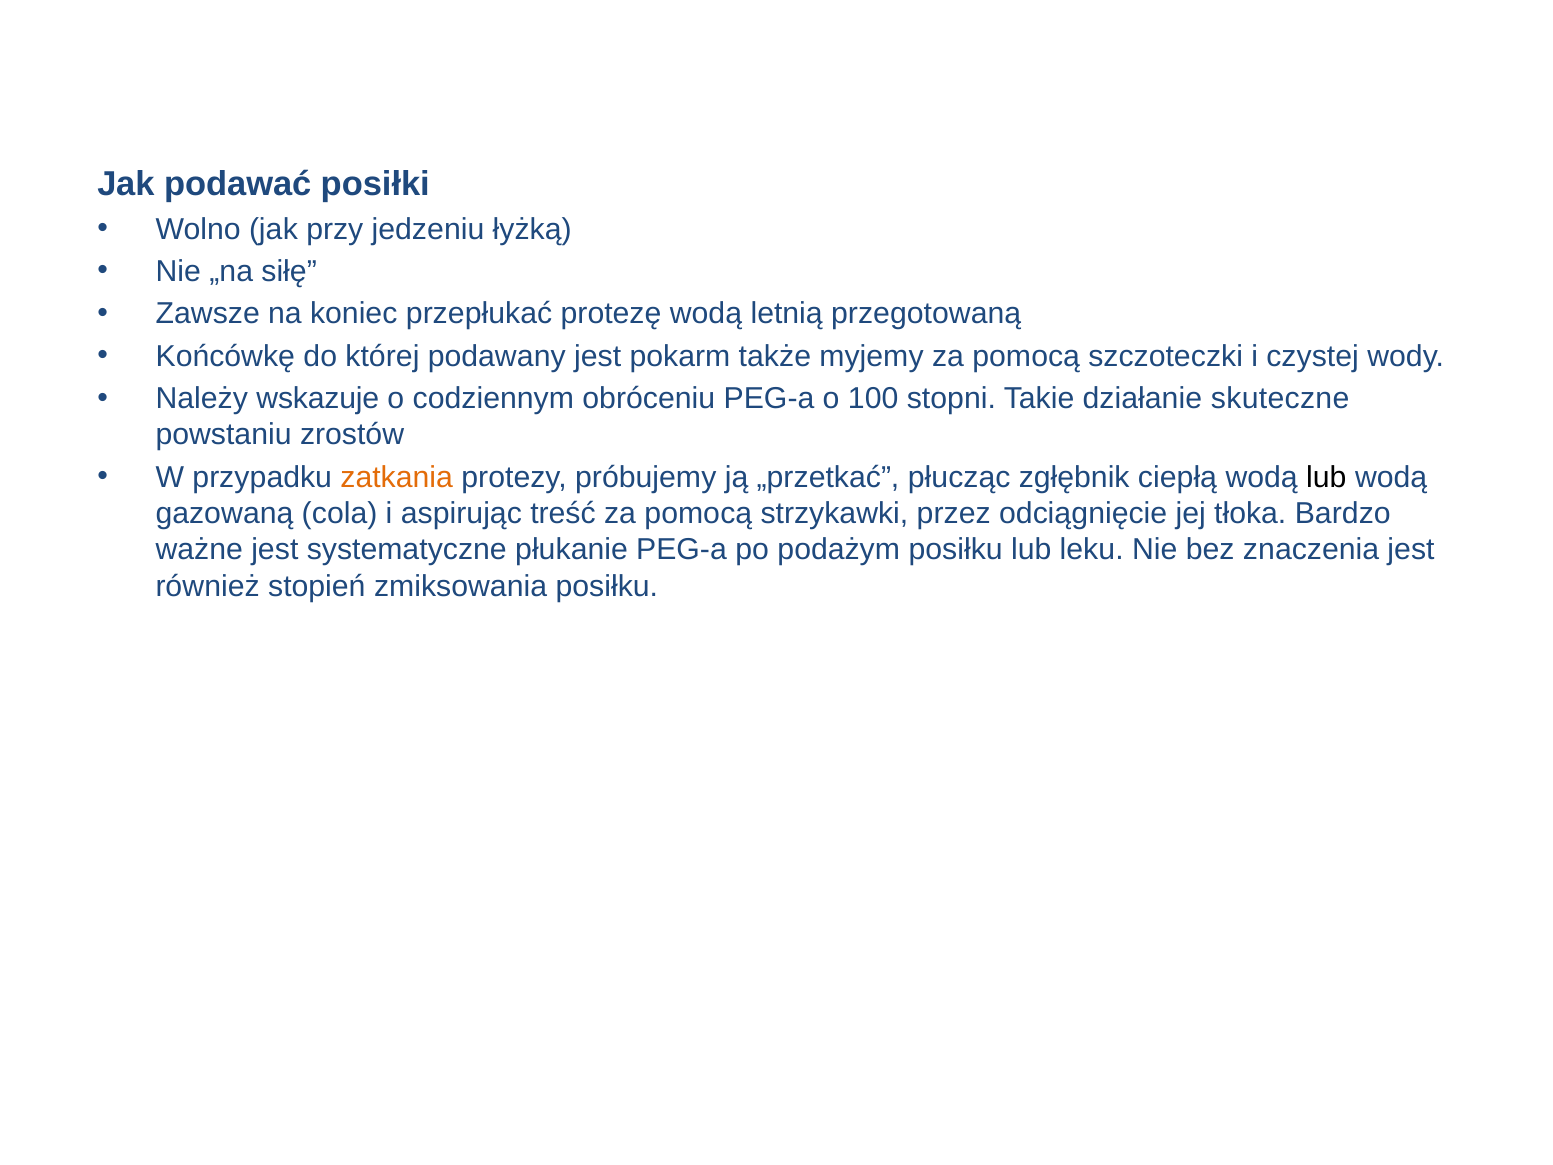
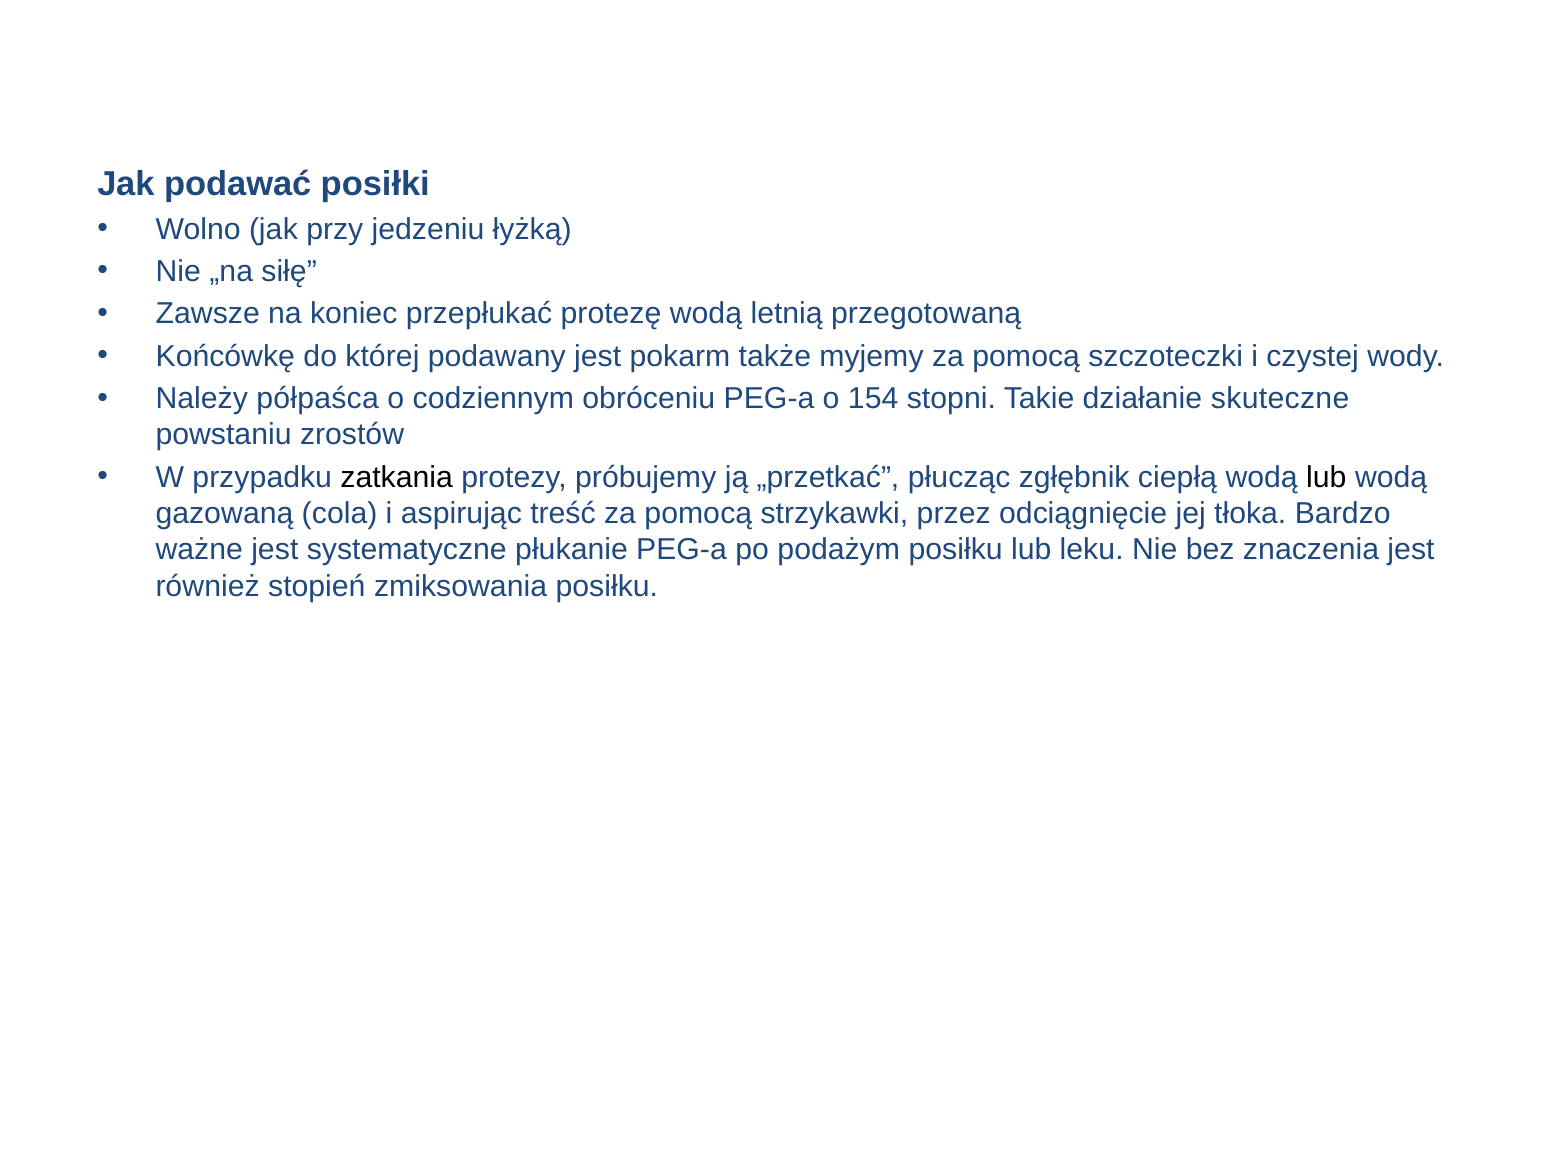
wskazuje: wskazuje -> półpaśca (318, 399)
100: 100 -> 154 (873, 399)
zatkania colour: orange -> black (397, 477)
